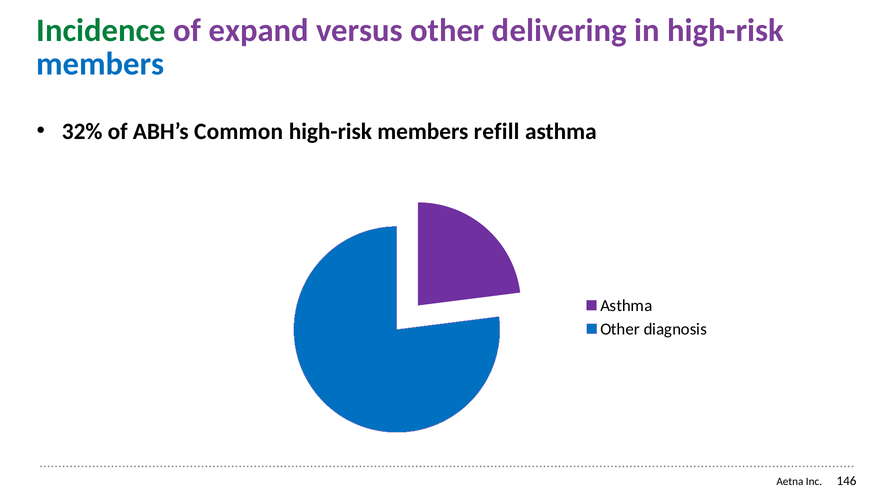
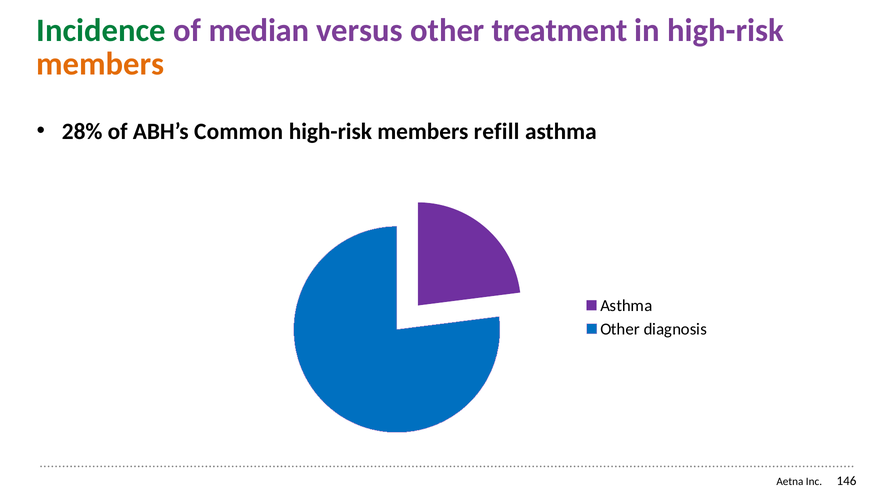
expand: expand -> median (259, 30)
delivering: delivering -> treatment (560, 30)
members colour: blue -> orange (100, 64)
32%: 32% -> 28% (82, 131)
